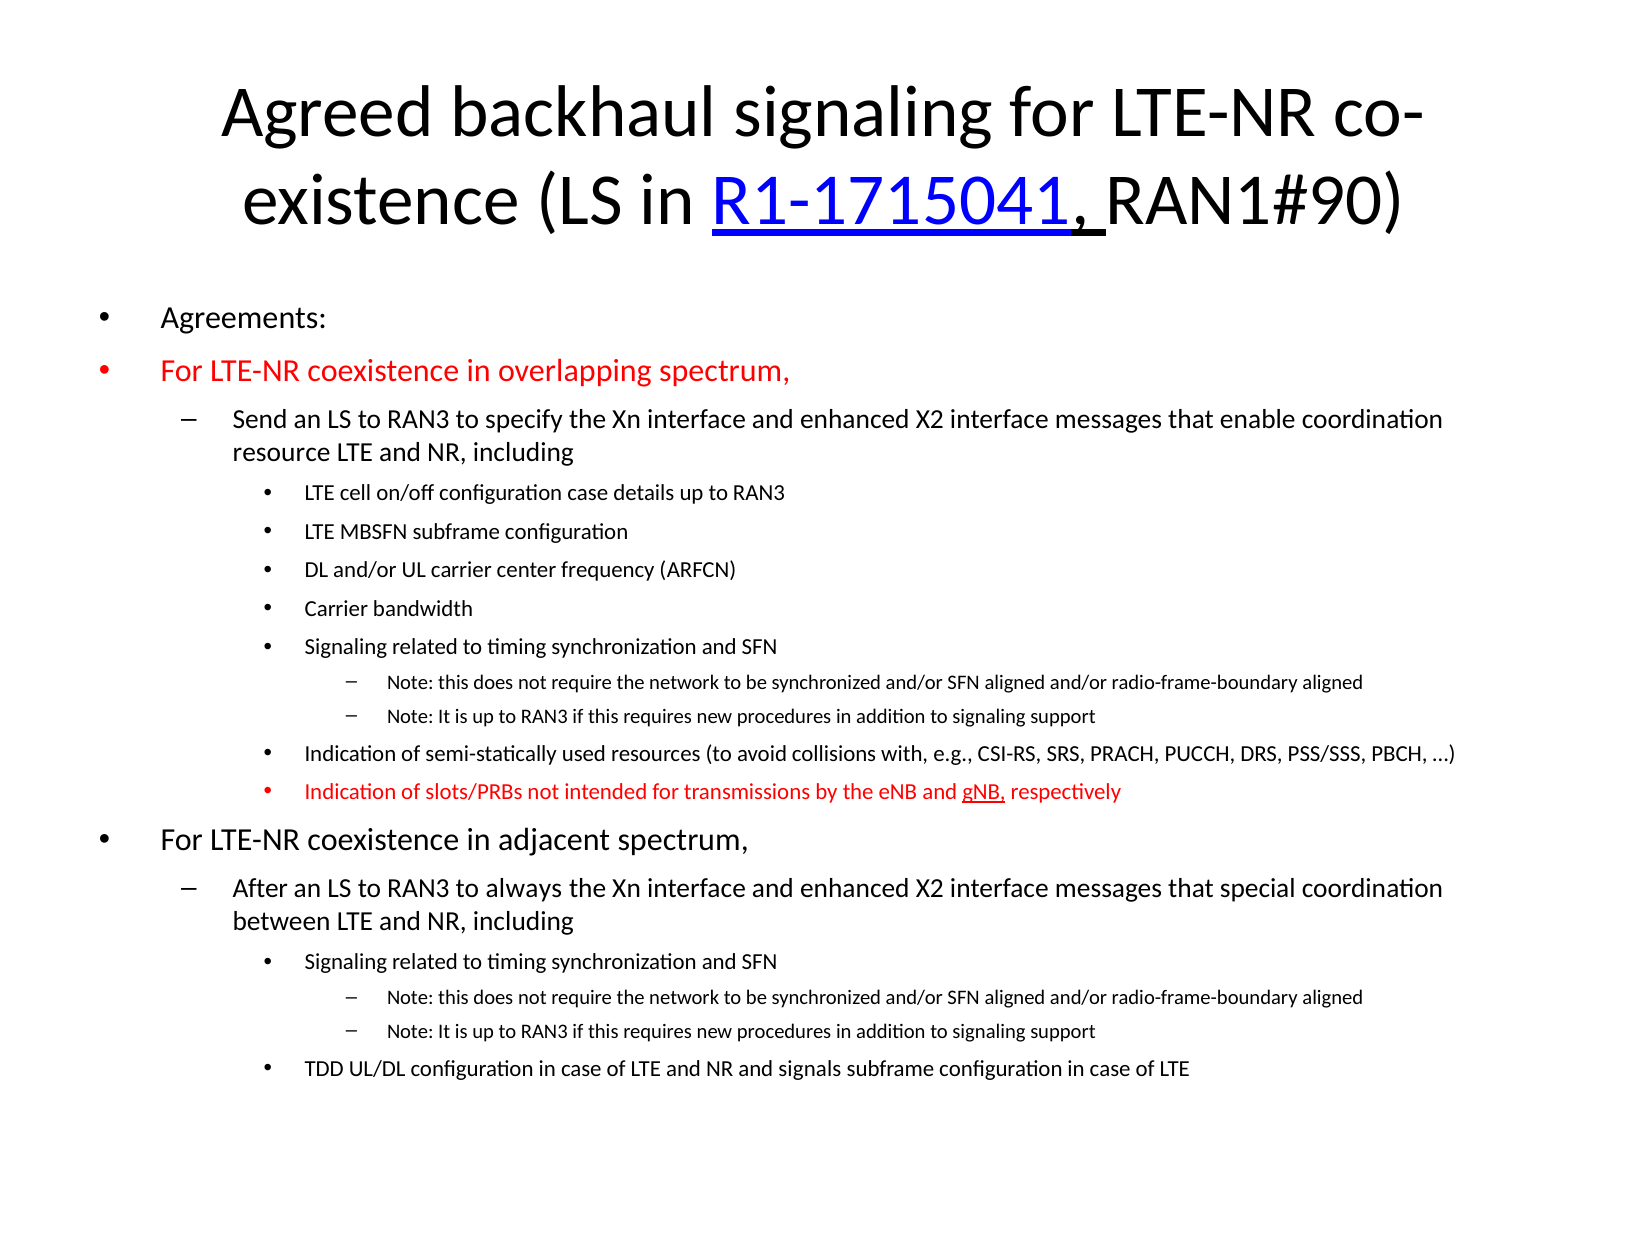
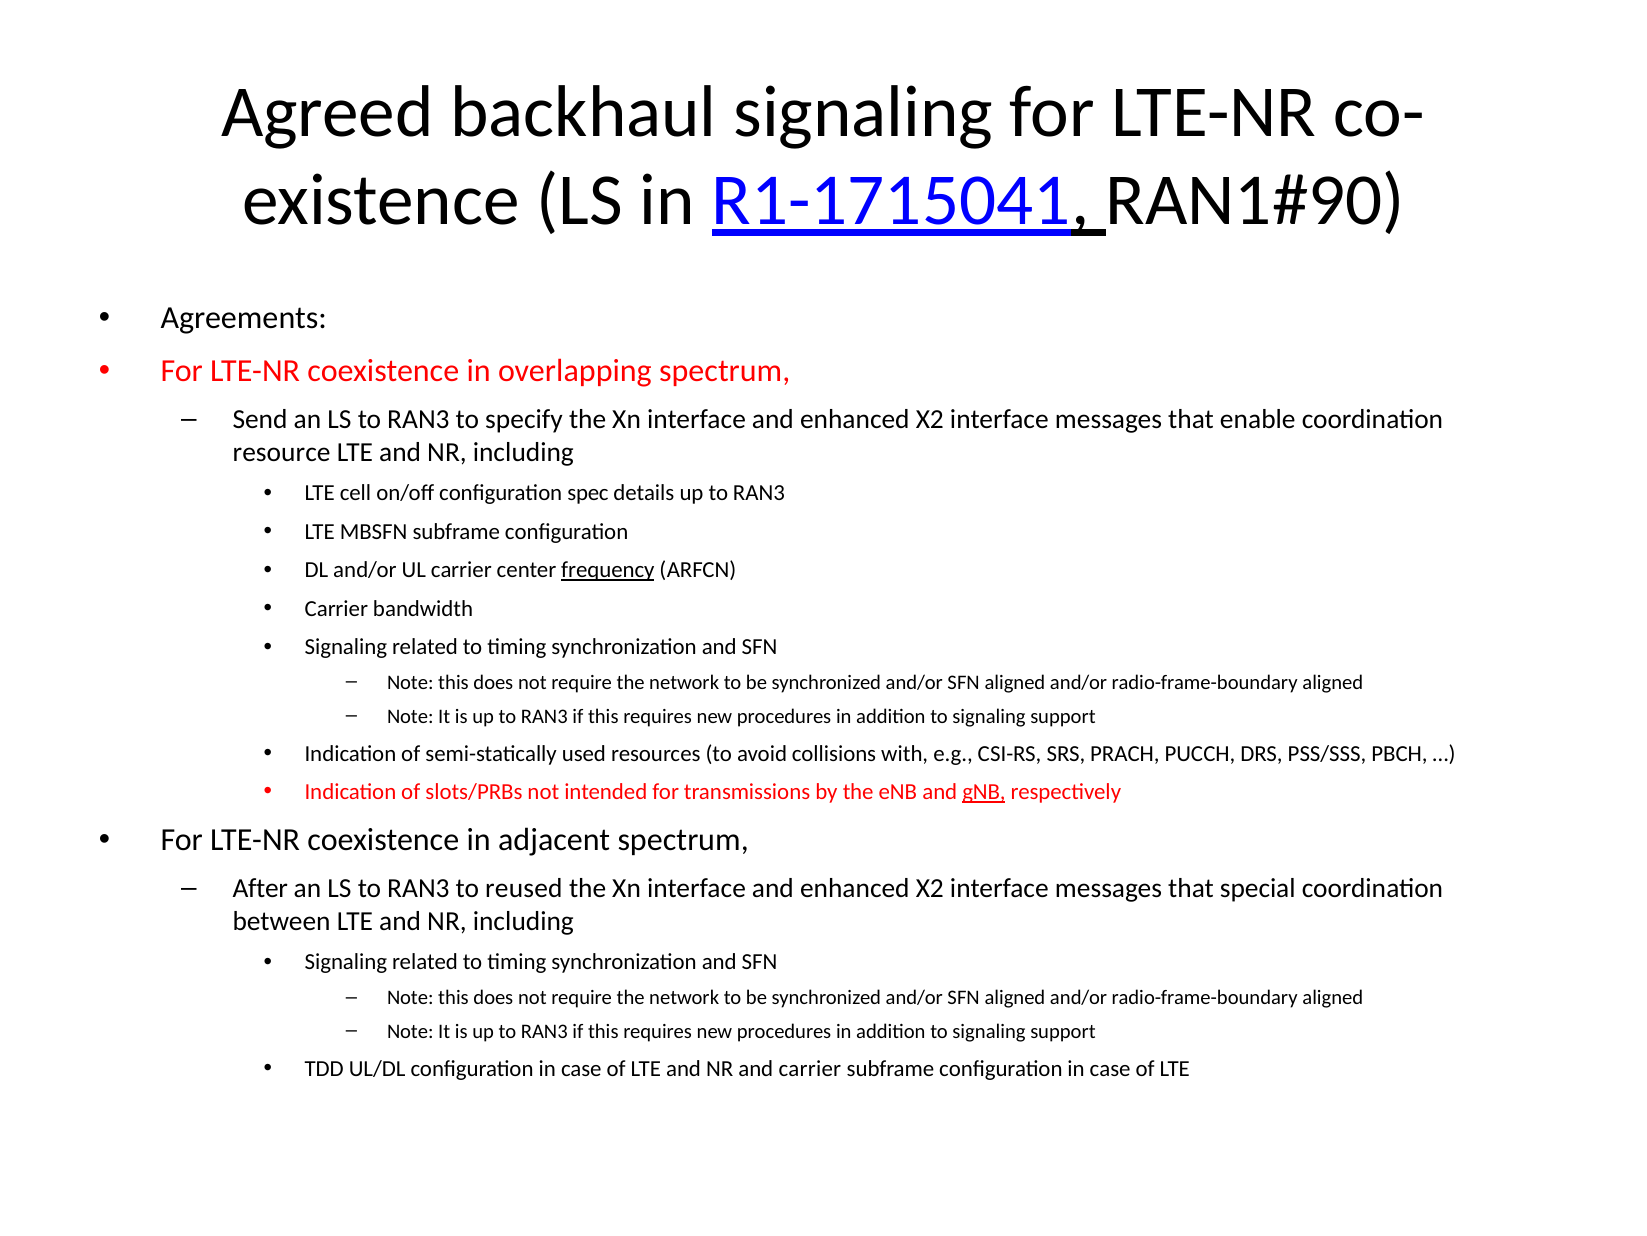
configuration case: case -> spec (588, 493)
frequency underline: none -> present (608, 570)
always: always -> reused (524, 888)
and signals: signals -> carrier (810, 1068)
